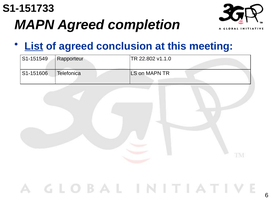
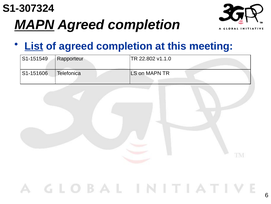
S1-151733: S1-151733 -> S1-307324 (28, 8)
MAPN underline: none -> present (34, 25)
of agreed conclusion: conclusion -> completion (124, 46)
